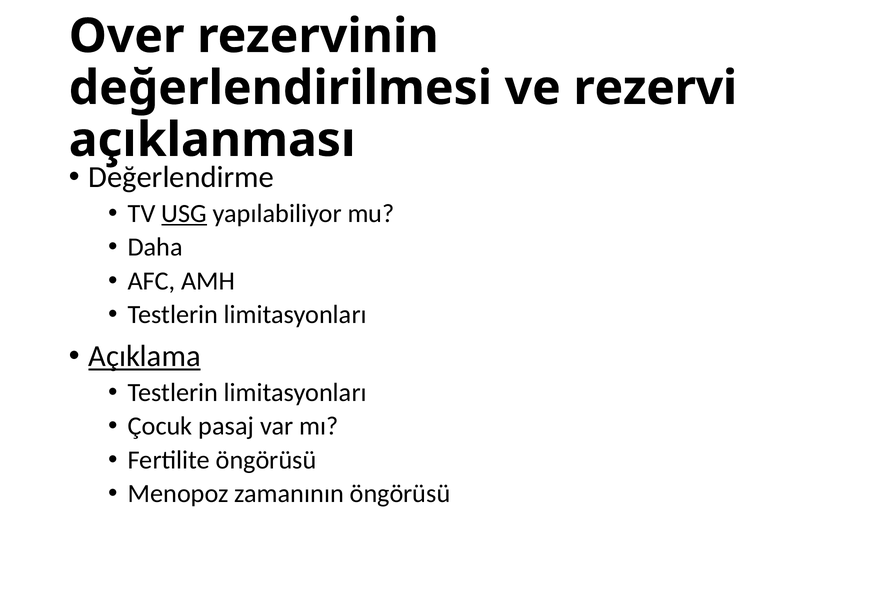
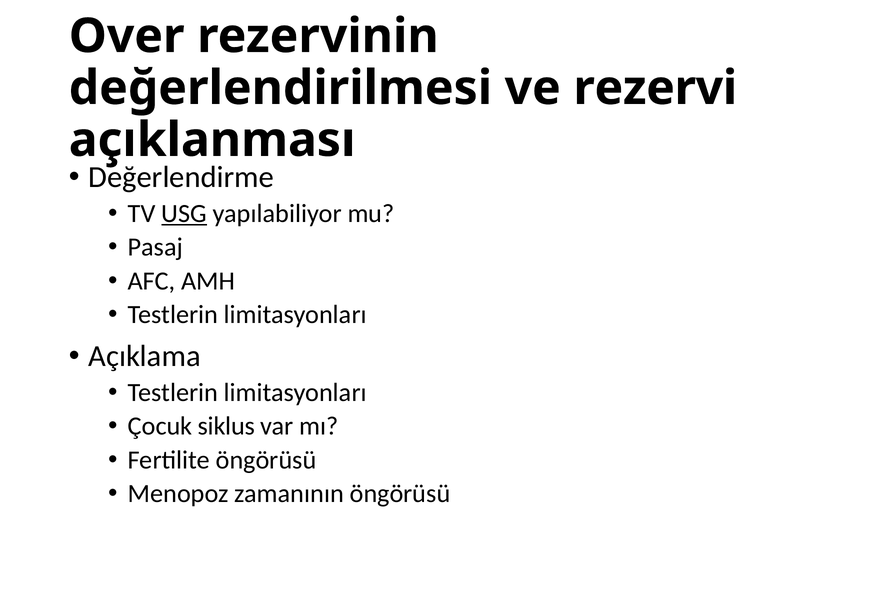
Daha: Daha -> Pasaj (155, 248)
Açıklama underline: present -> none (145, 357)
pasaj: pasaj -> siklus (226, 427)
